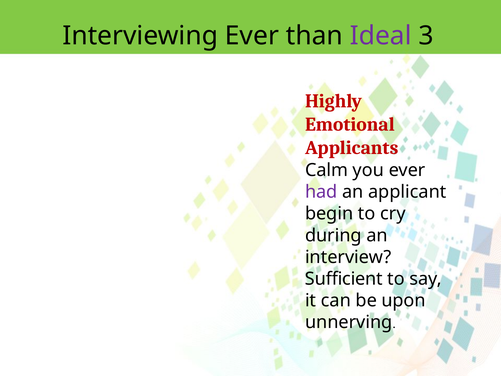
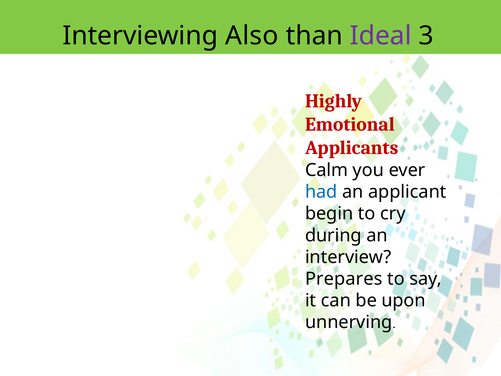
Interviewing Ever: Ever -> Also (252, 36)
had colour: purple -> blue (321, 192)
Sufficient: Sufficient -> Prepares (344, 279)
